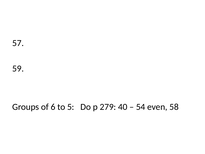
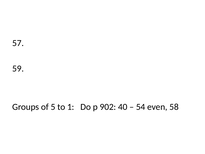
6: 6 -> 5 (53, 107)
5: 5 -> 1 (71, 107)
279: 279 -> 902 (108, 107)
